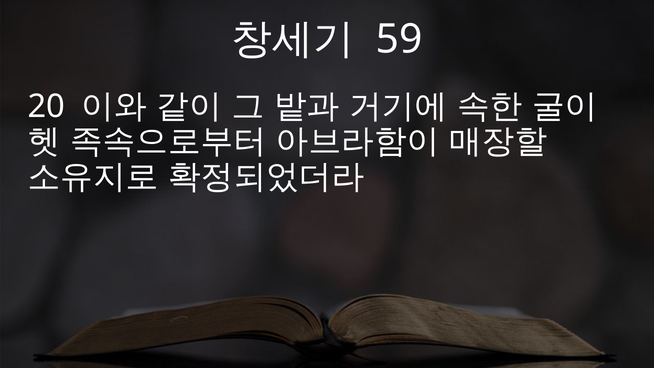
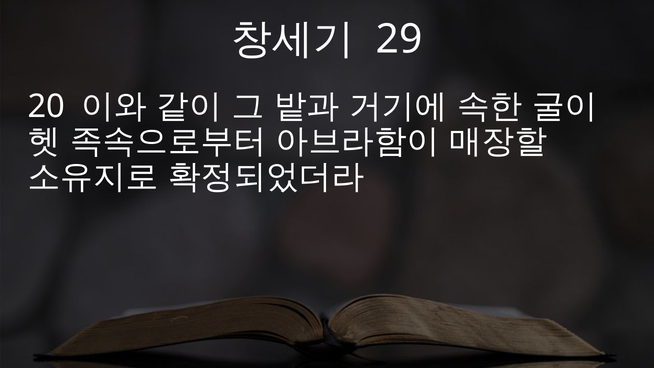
59: 59 -> 29 (399, 39)
